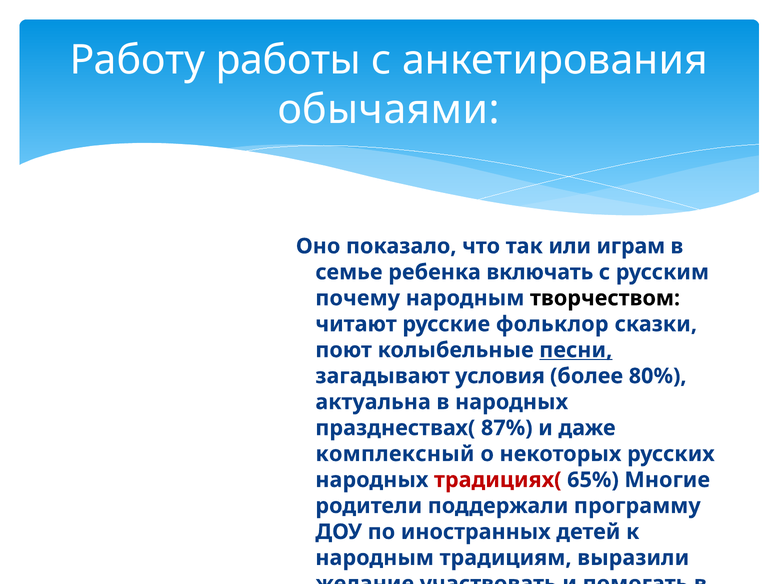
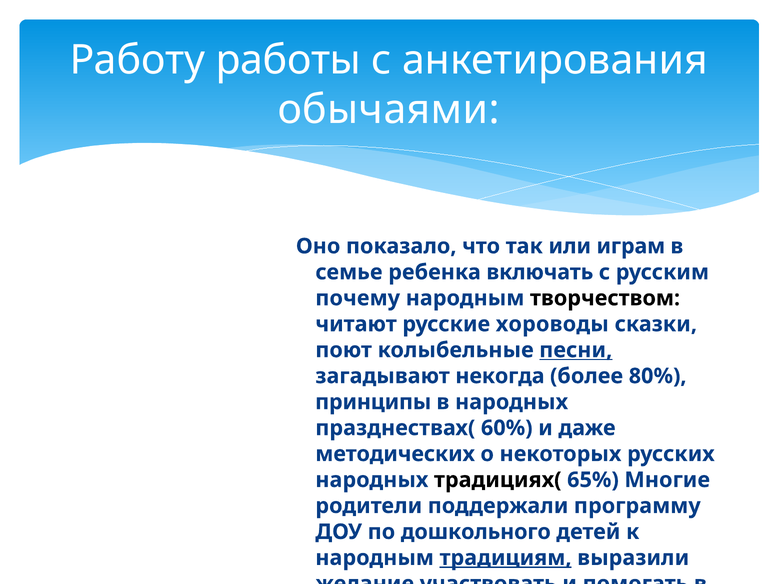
фольклор: фольклор -> хороводы (552, 324)
условия: условия -> некогда (500, 376)
актуальна: актуальна -> принципы (373, 402)
87%: 87% -> 60% (507, 428)
комплексный: комплексный -> методических (395, 454)
традициях( colour: red -> black (498, 480)
иностранных: иностранных -> дошкольного (476, 531)
традициям underline: none -> present (506, 557)
